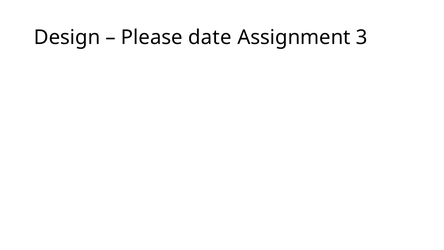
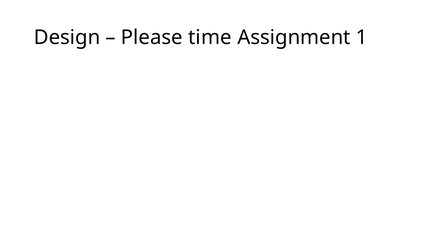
date: date -> time (210, 37)
3: 3 -> 1 (362, 37)
